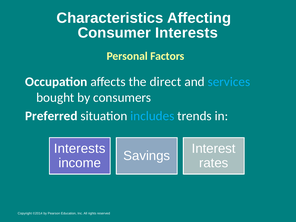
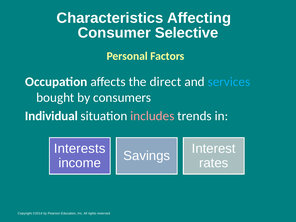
Consumer Interests: Interests -> Selective (187, 33)
Preferred: Preferred -> Individual (51, 116)
includes colour: light blue -> pink (152, 116)
